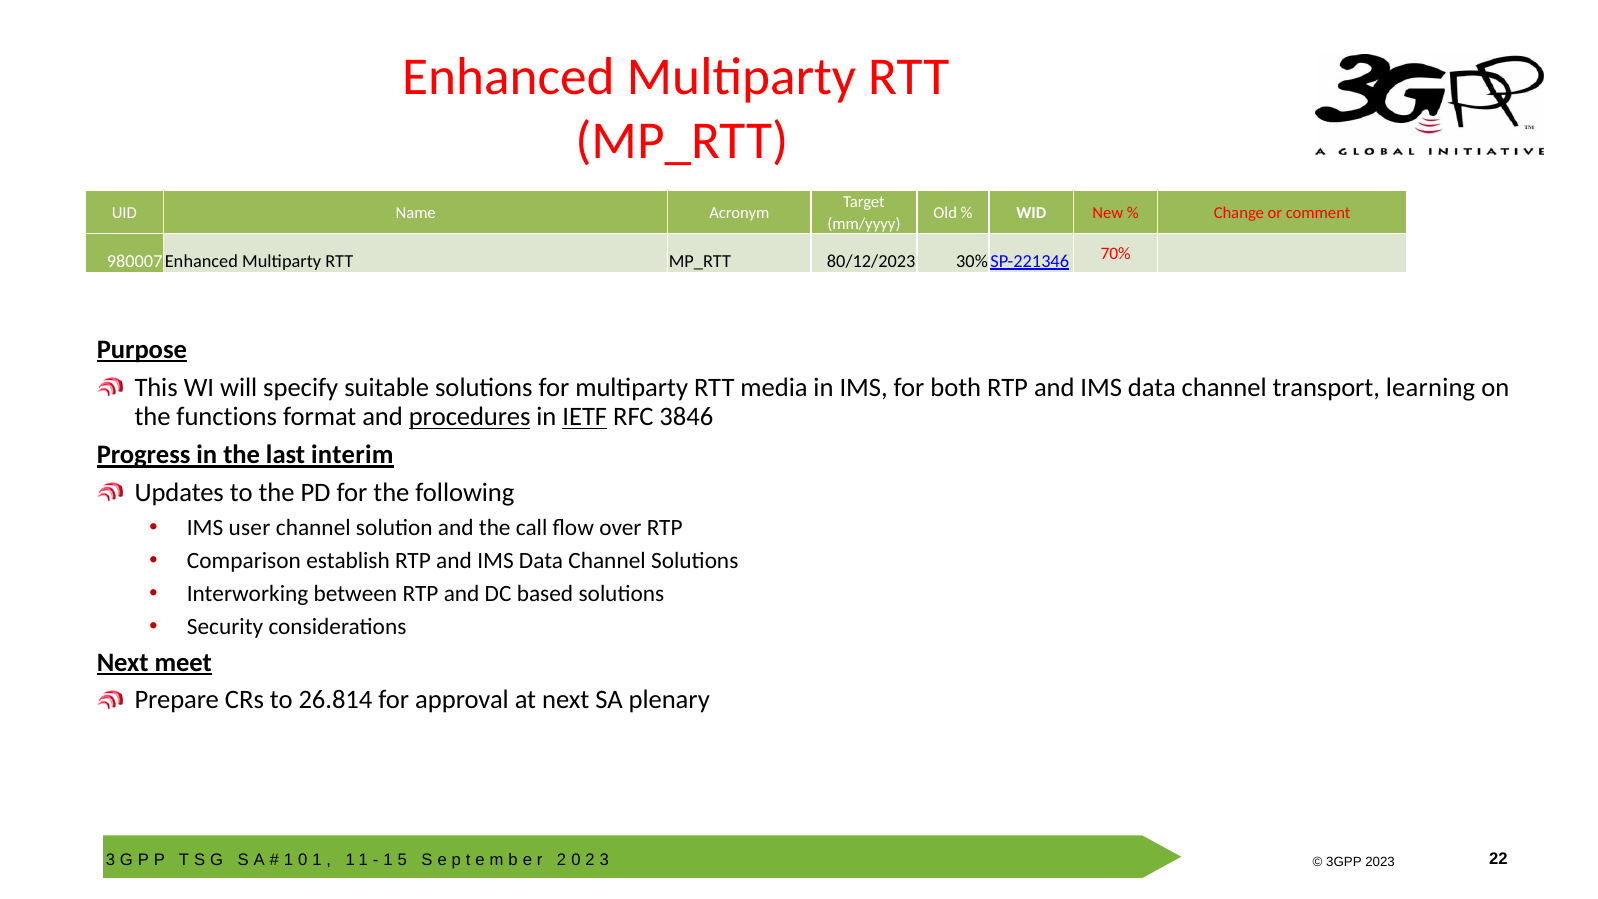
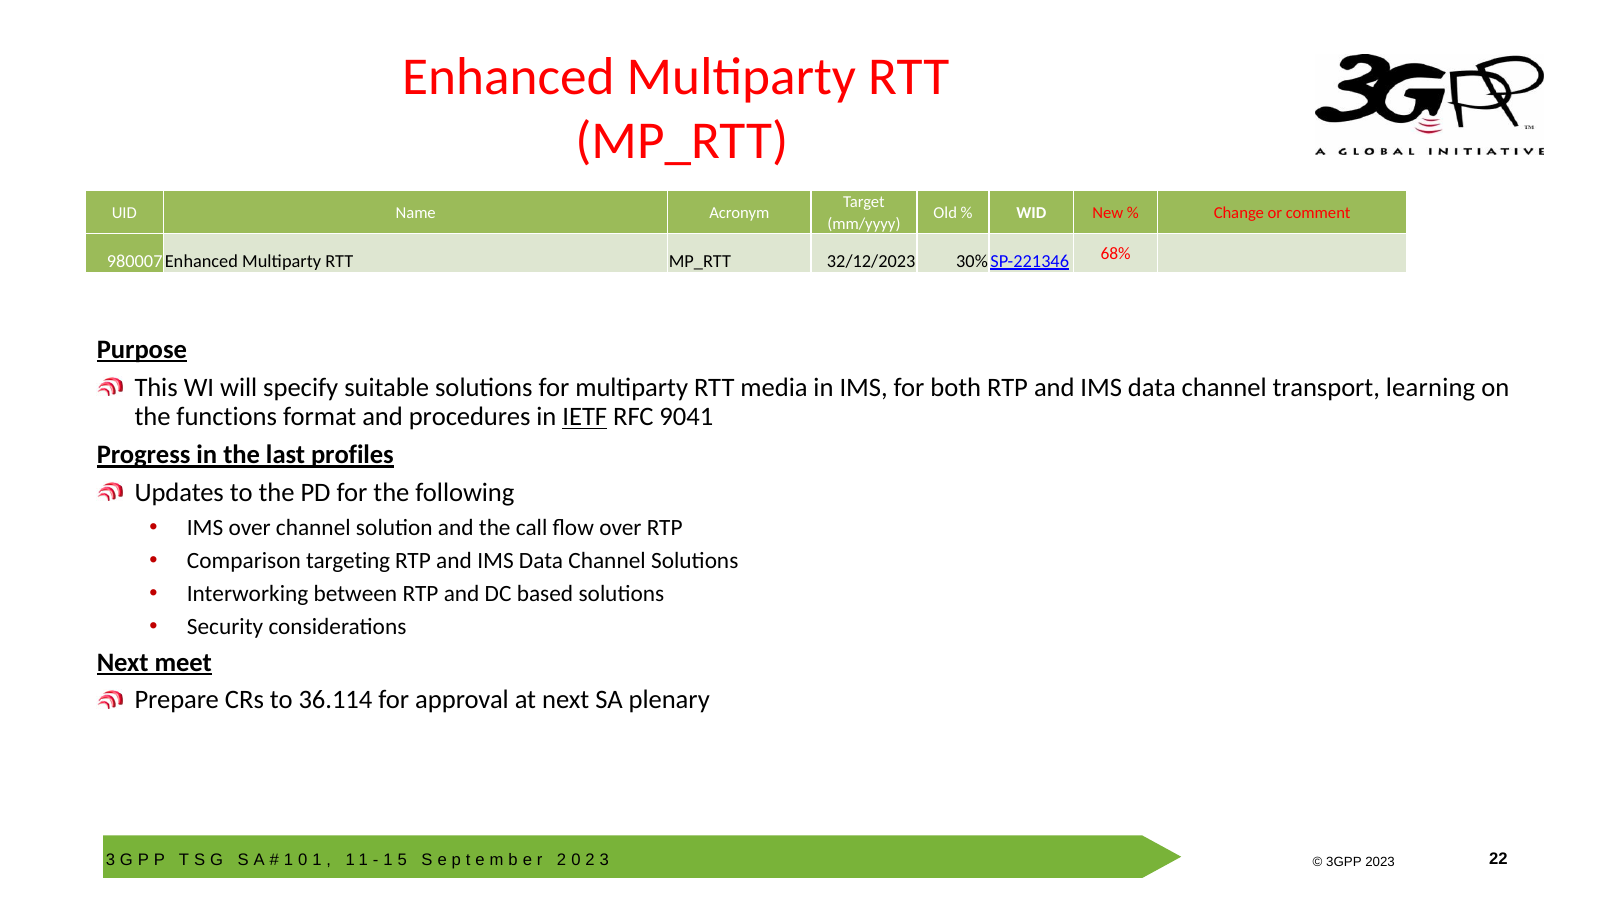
80/12/2023: 80/12/2023 -> 32/12/2023 (871, 261)
70%: 70% -> 68% (1116, 254)
procedures underline: present -> none (470, 417)
3846: 3846 -> 9041 (686, 417)
interim: interim -> profiles (352, 455)
IMS user: user -> over (250, 528)
establish: establish -> targeting (348, 561)
26.814: 26.814 -> 36.114 (335, 700)
